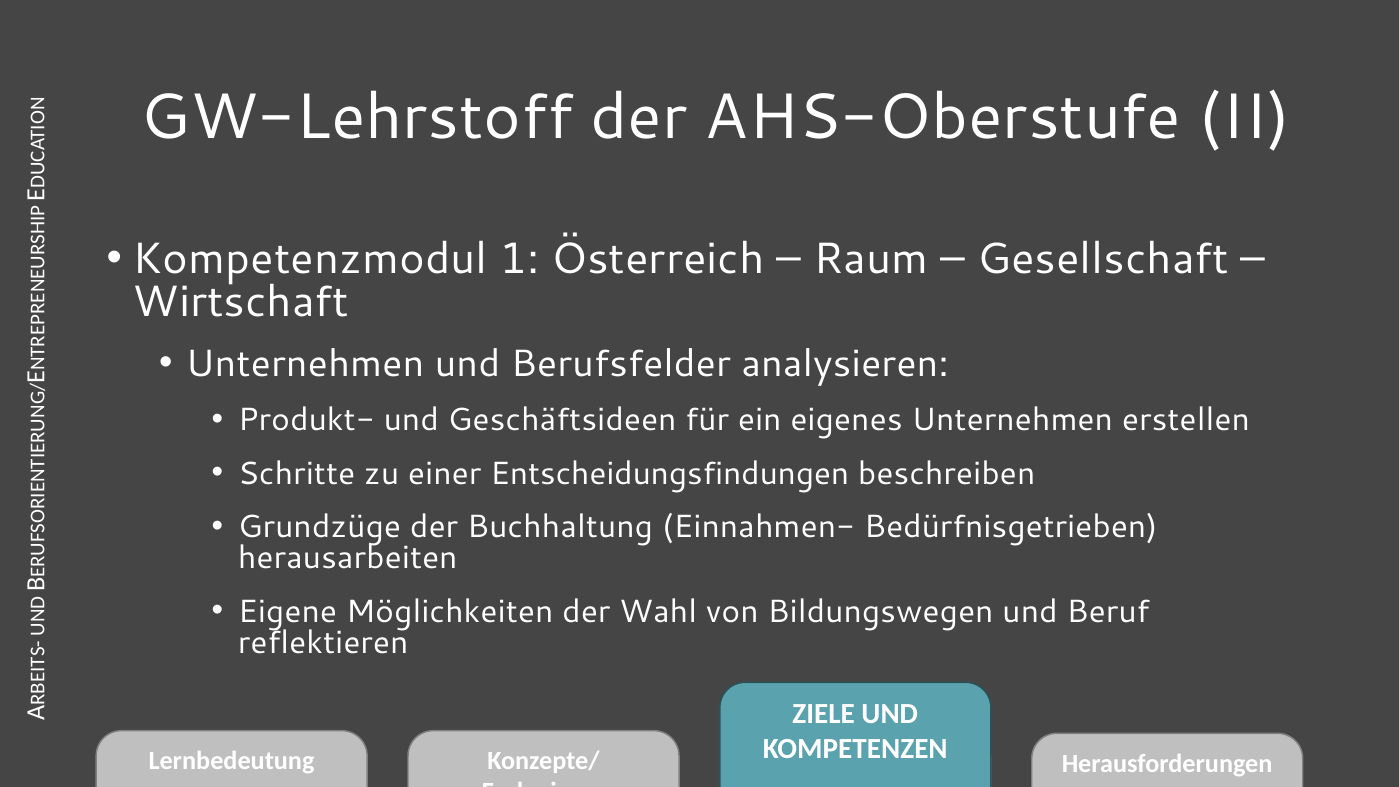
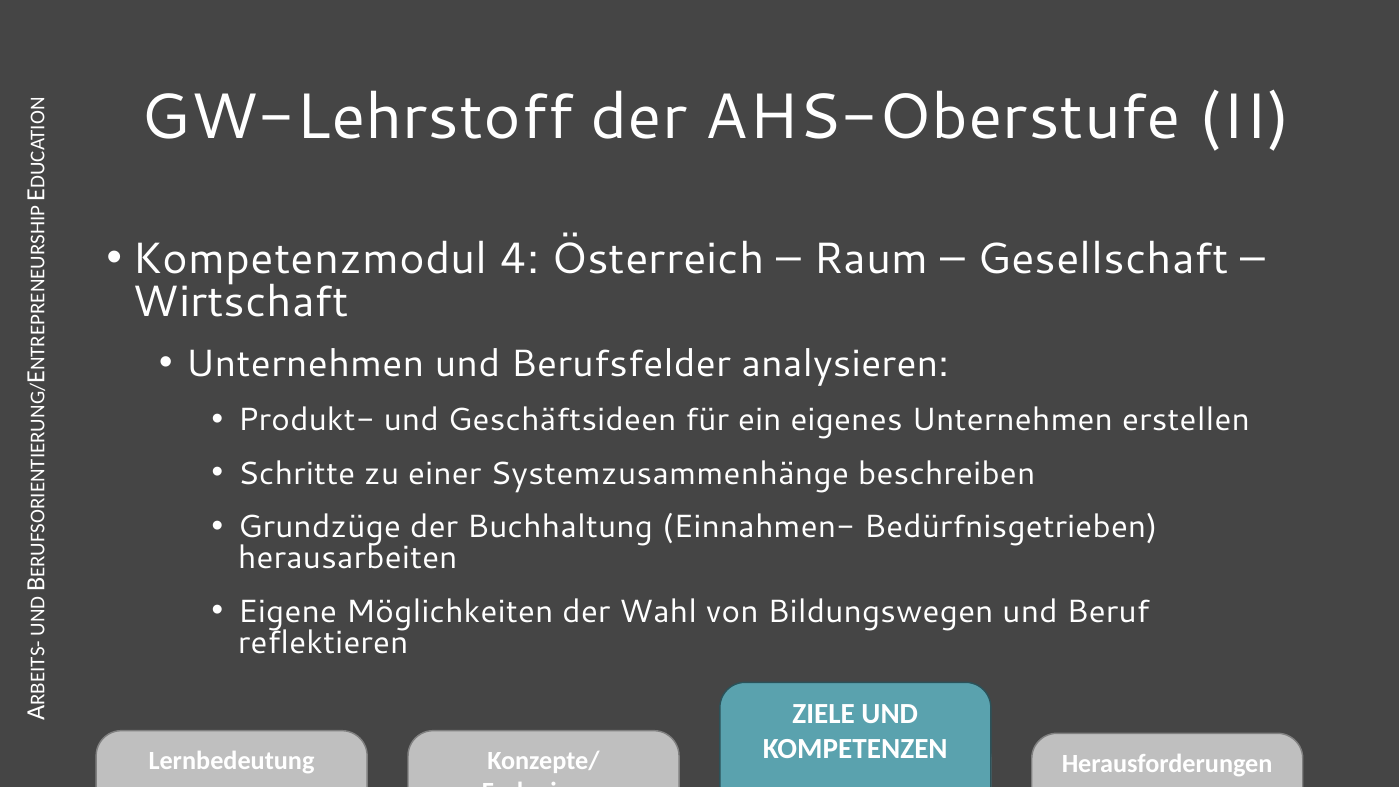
1: 1 -> 4 (520, 259)
Entscheidungsfindungen: Entscheidungsfindungen -> Systemzusammenhänge (670, 474)
